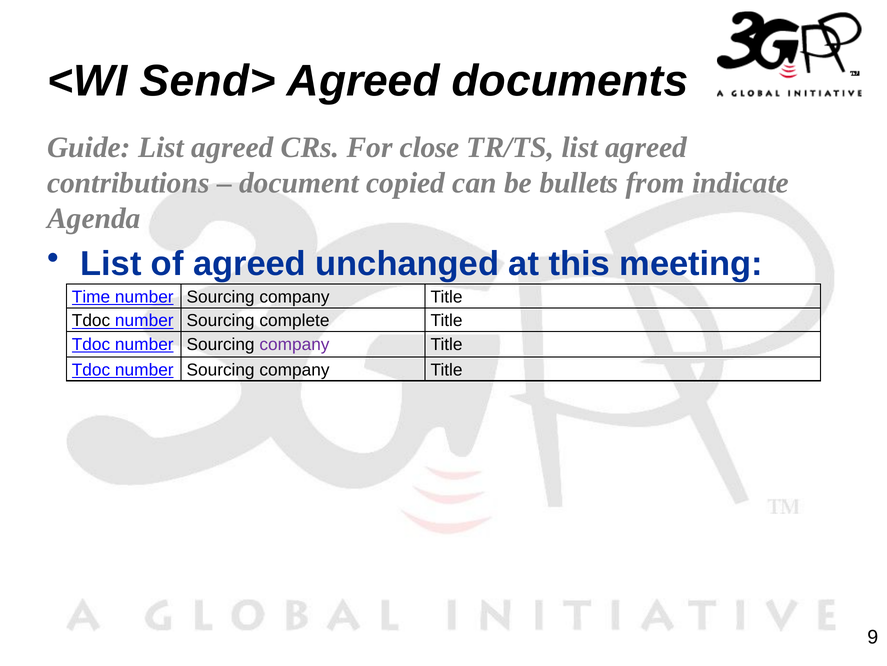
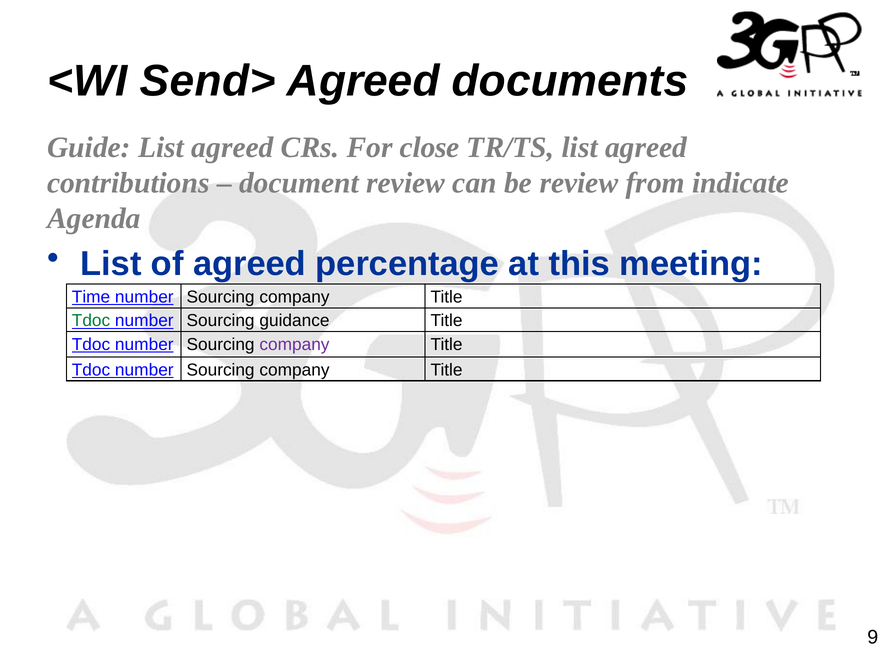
document copied: copied -> review (406, 183)
be bullets: bullets -> review (579, 183)
unchanged: unchanged -> percentage (407, 264)
Tdoc colour: black -> green (91, 320)
complete: complete -> guidance (294, 320)
